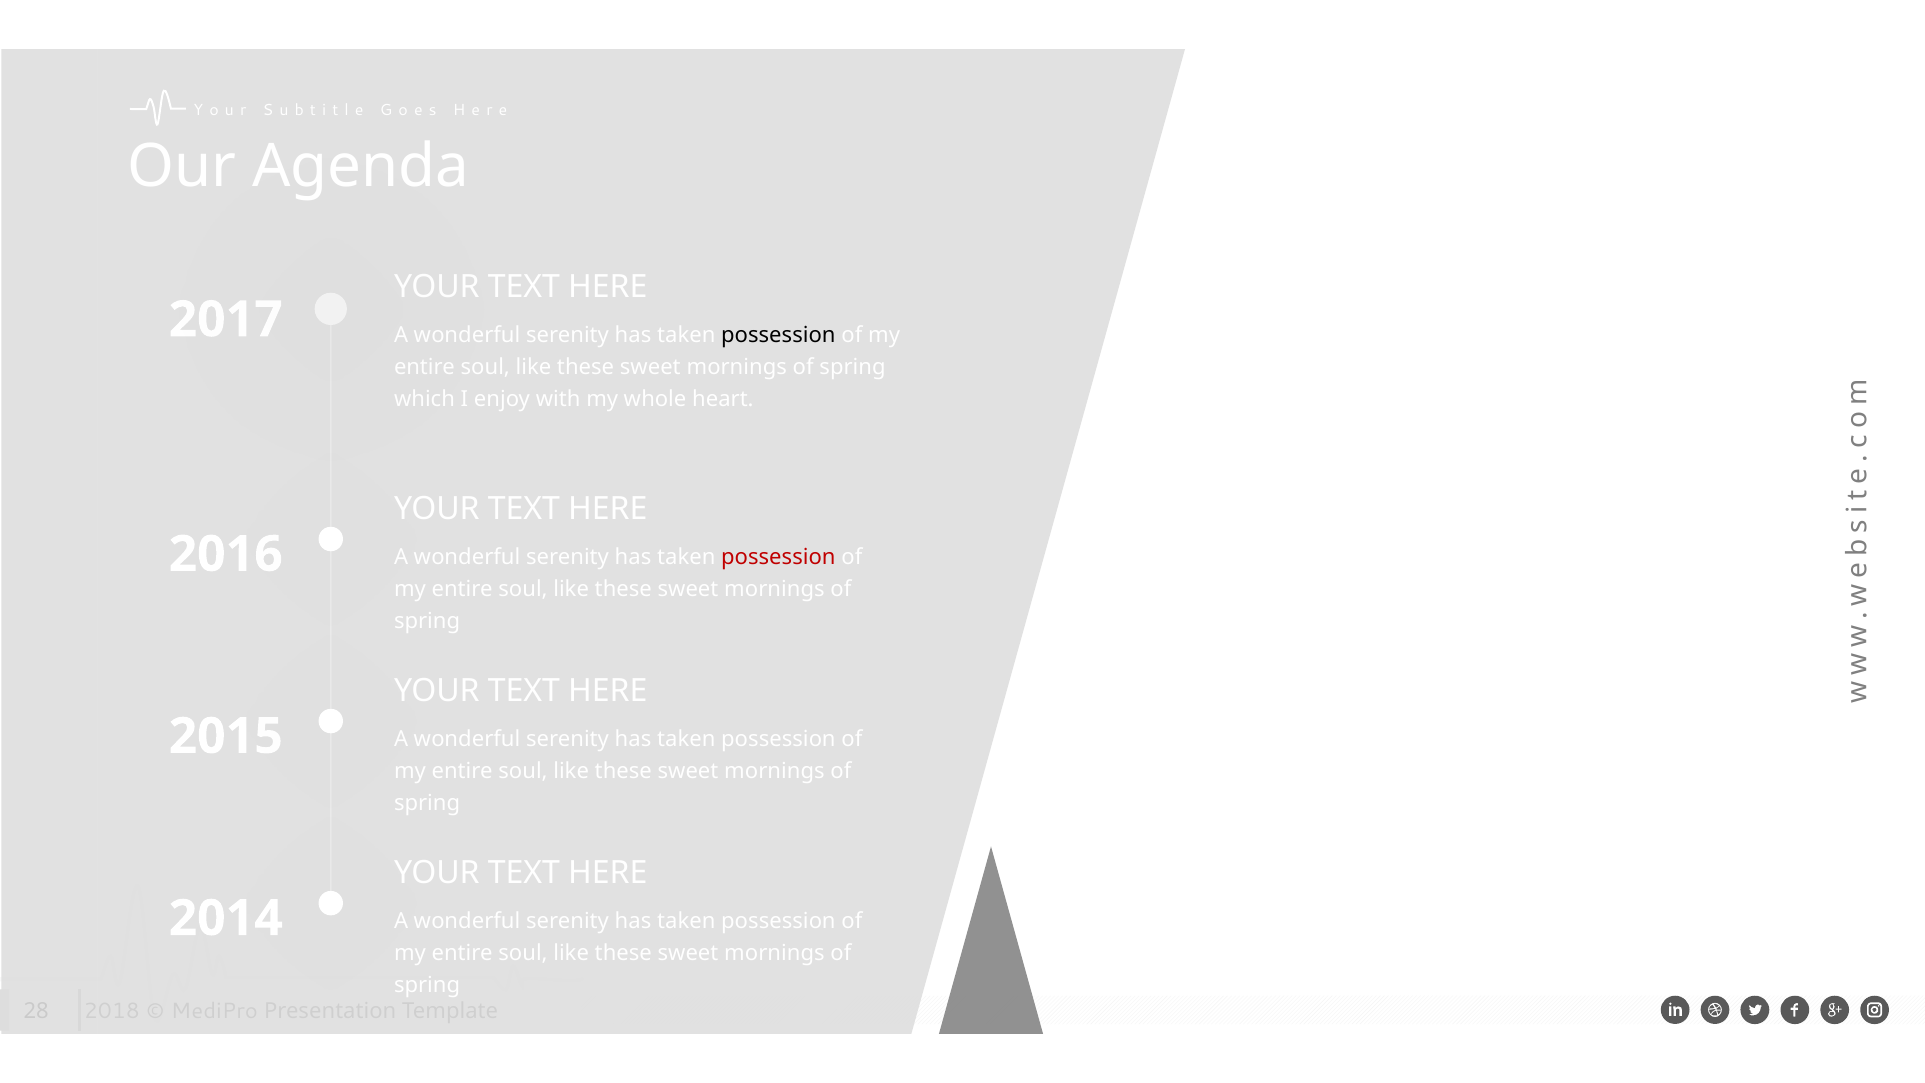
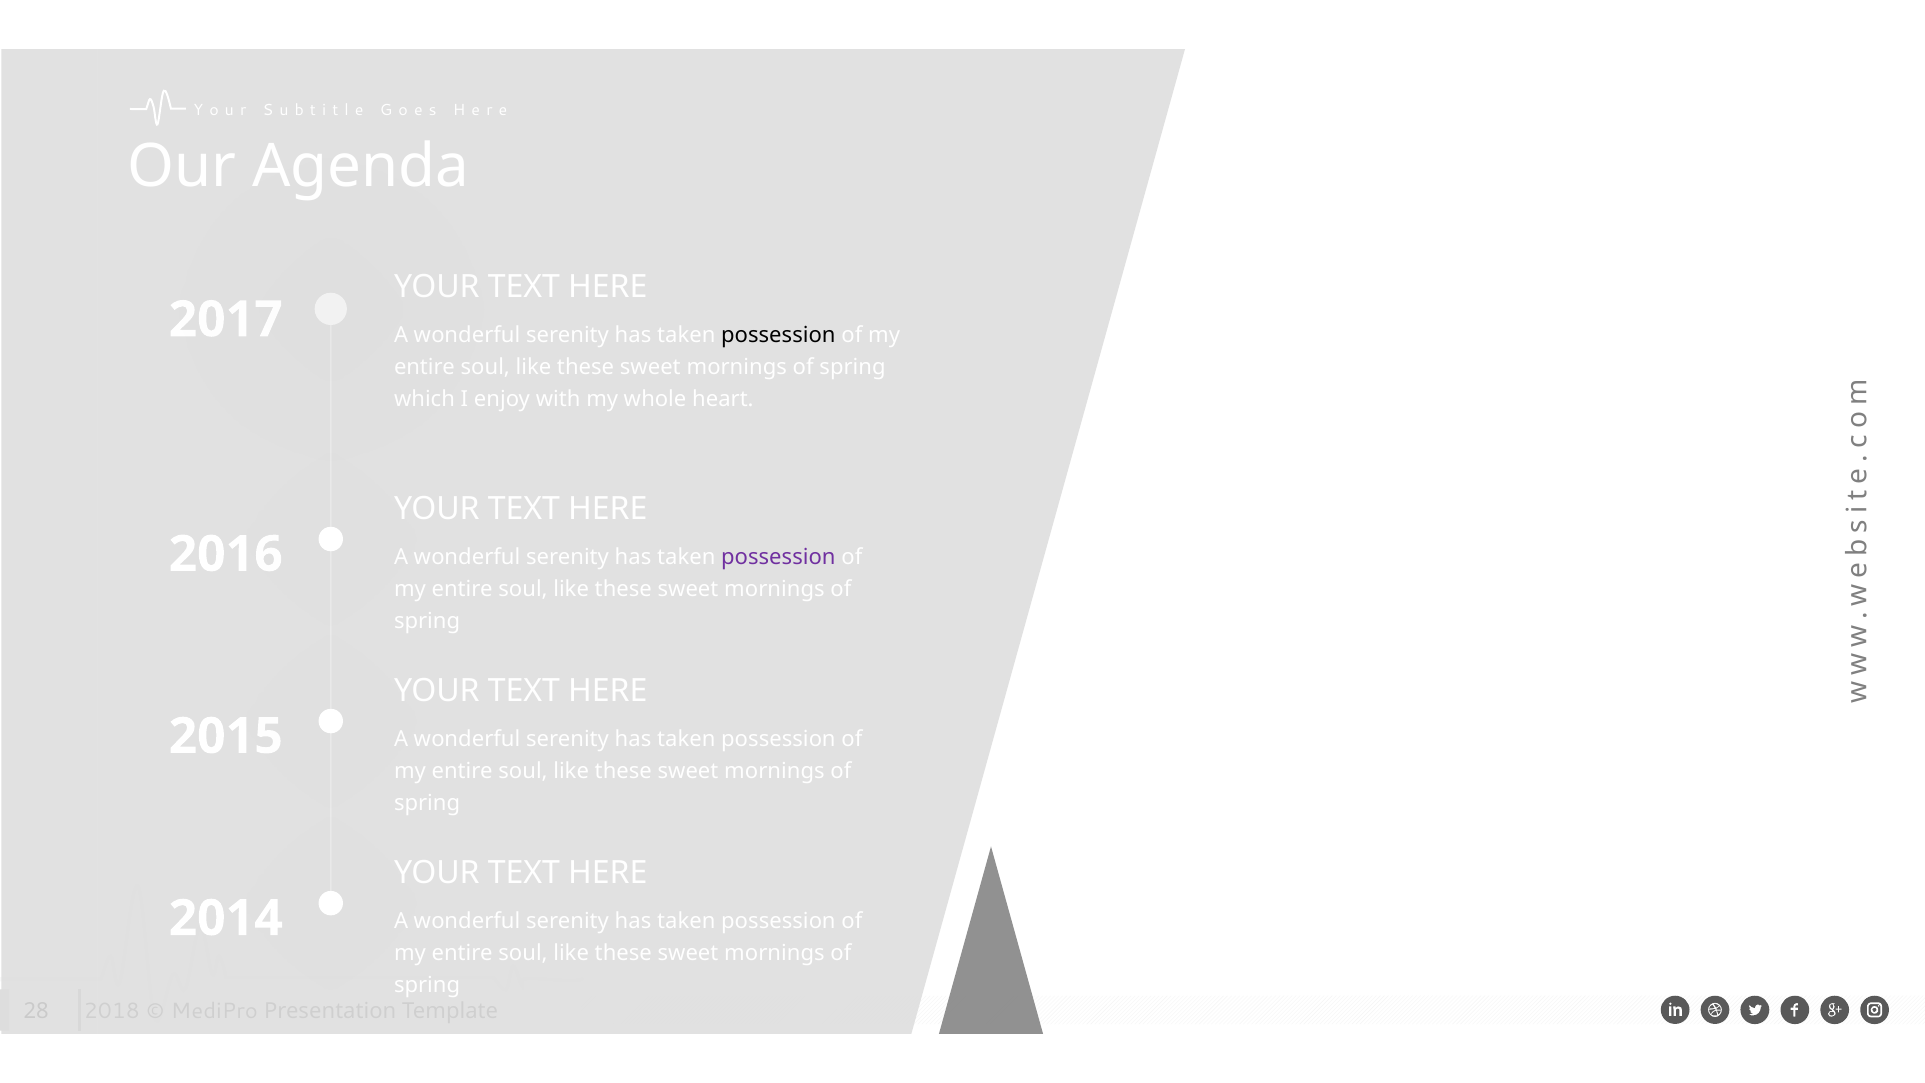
possession colour: red -> purple (778, 557)
